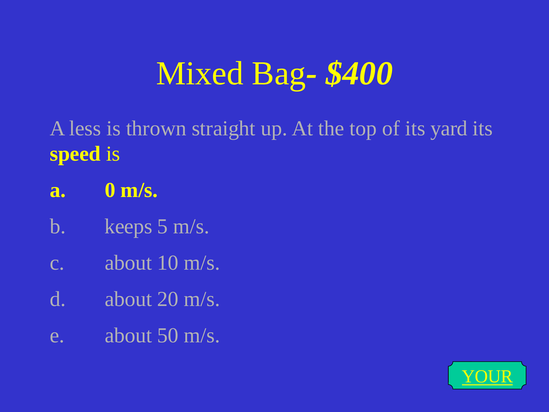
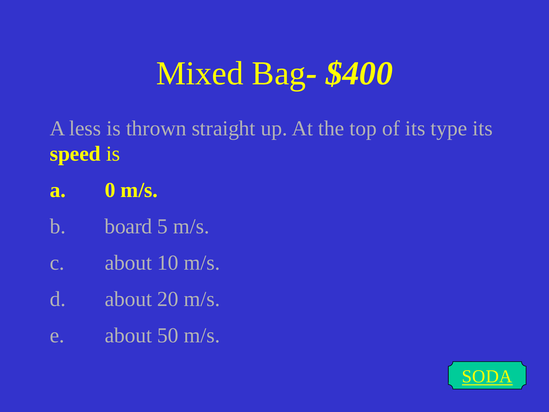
yard: yard -> type (449, 128)
keeps: keeps -> board (128, 226)
YOUR: YOUR -> SODA (487, 376)
